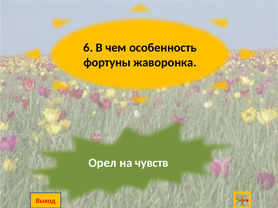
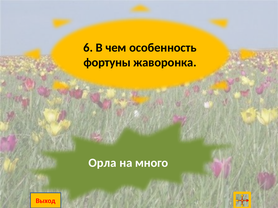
Орел: Орел -> Орла (102, 163)
чувств: чувств -> много (152, 163)
